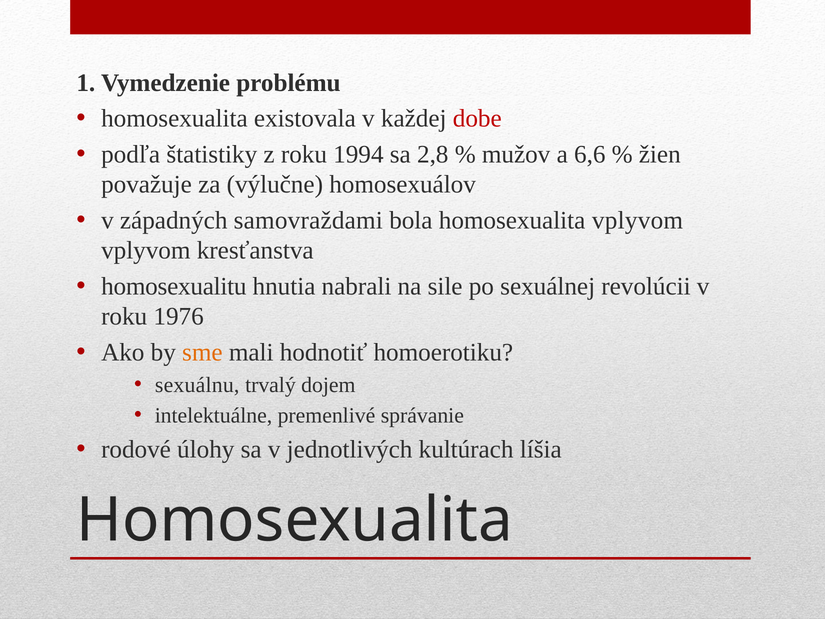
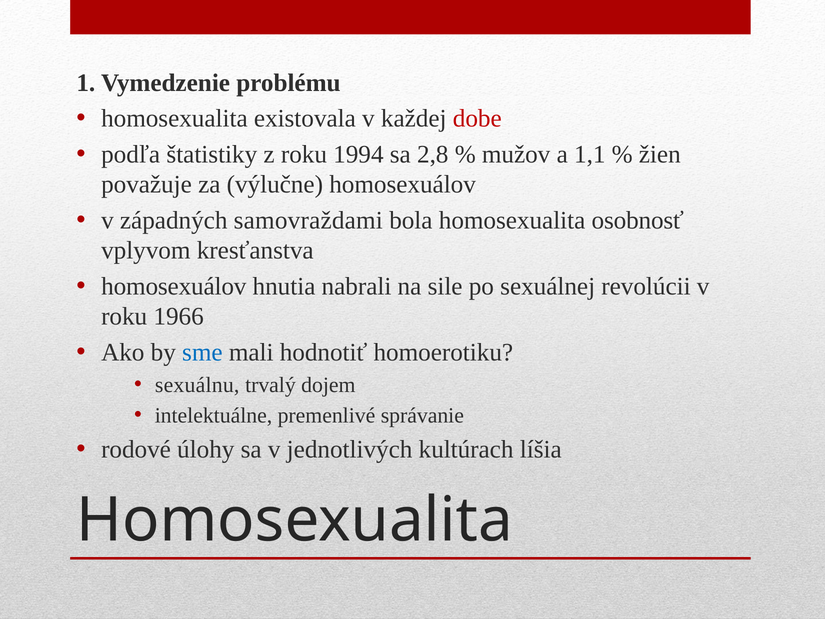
6,6: 6,6 -> 1,1 (590, 154)
homosexualita vplyvom: vplyvom -> osobnosť (638, 220)
homosexualitu: homosexualitu -> homosexuálov (174, 286)
1976: 1976 -> 1966 (179, 316)
sme colour: orange -> blue (202, 352)
